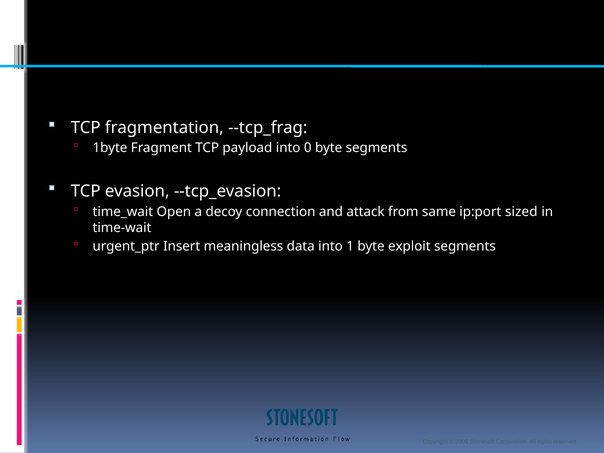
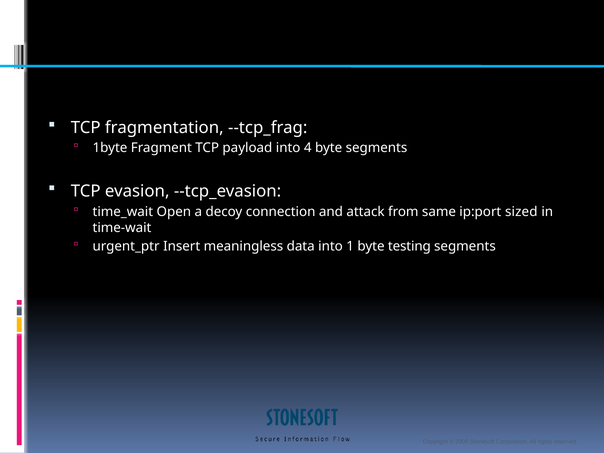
0: 0 -> 4 (308, 148)
exploit: exploit -> testing (409, 246)
